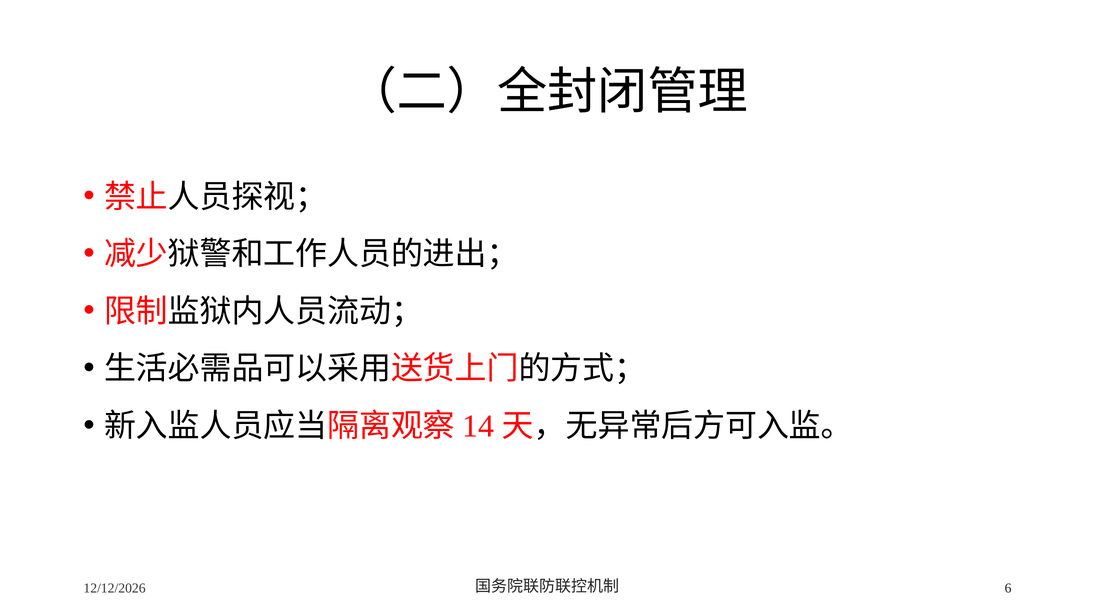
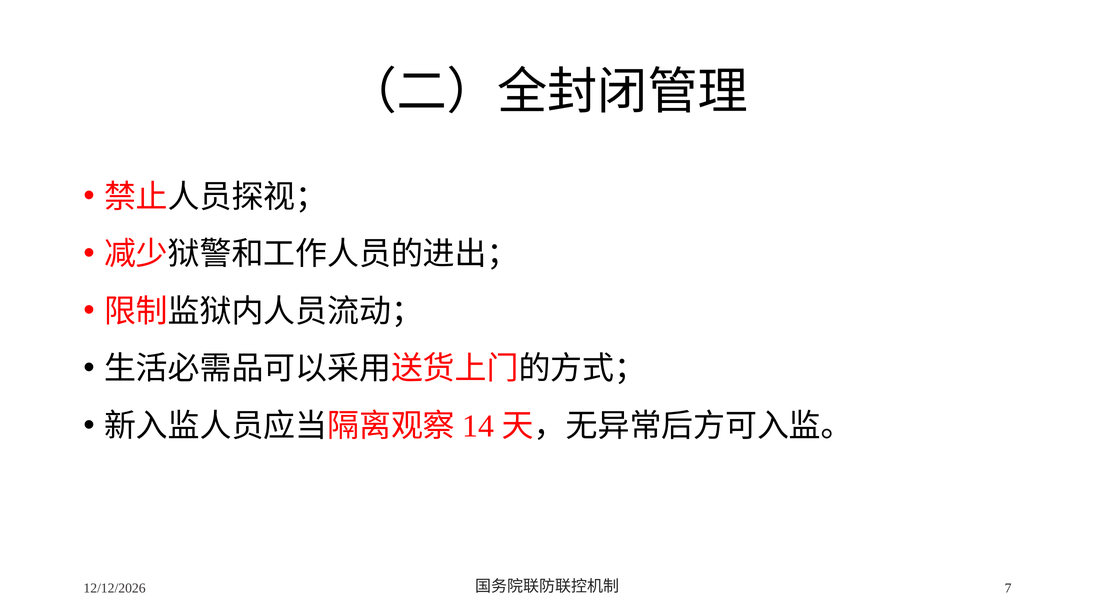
6: 6 -> 7 (1008, 588)
